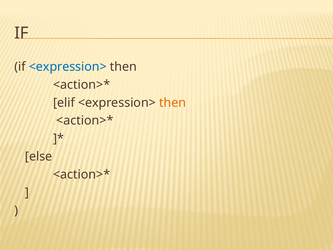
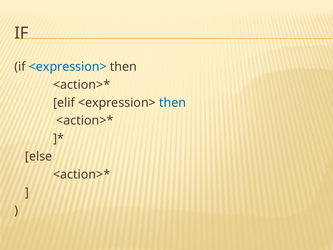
then colour: orange -> blue (173, 103)
